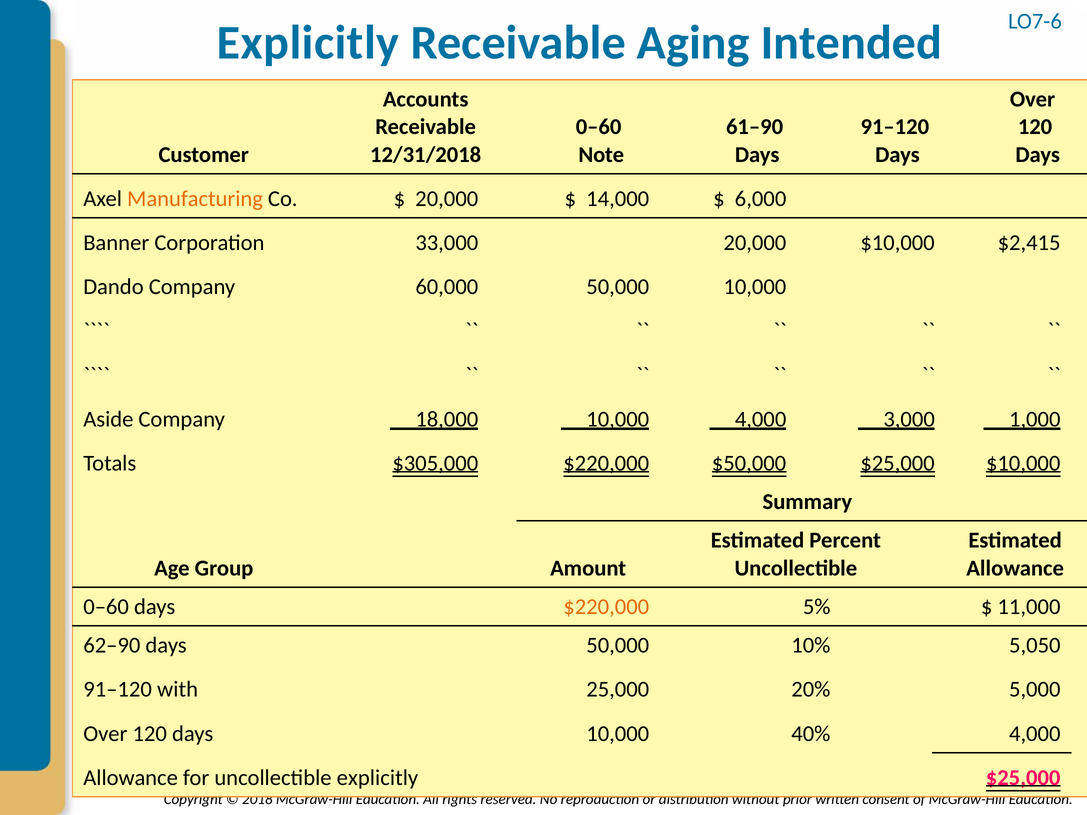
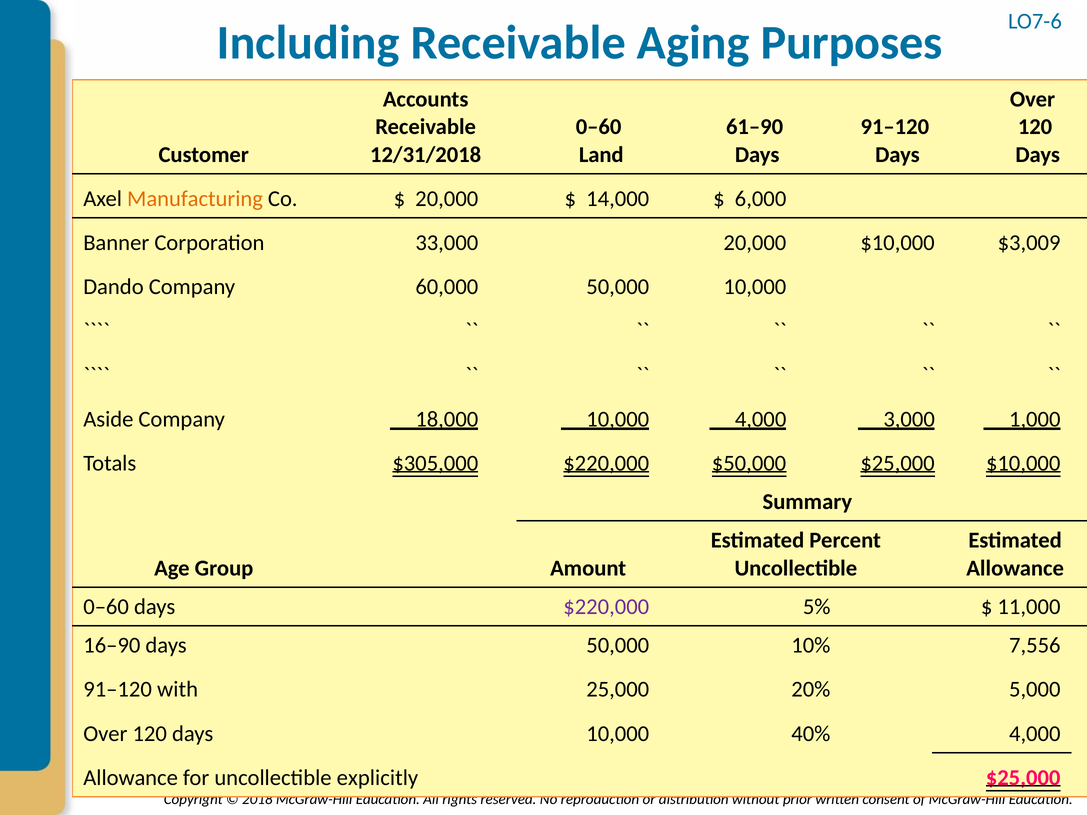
Explicitly: Explicitly -> Including (308, 43)
Intended: Intended -> Purposes (851, 43)
Note: Note -> Land (601, 155)
$2,415: $2,415 -> $3,009 (1029, 243)
$220,000 colour: orange -> purple (606, 607)
62–90: 62–90 -> 16–90 (112, 646)
5,050: 5,050 -> 7,556 (1035, 646)
